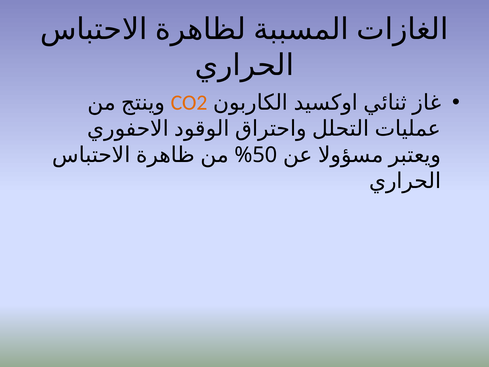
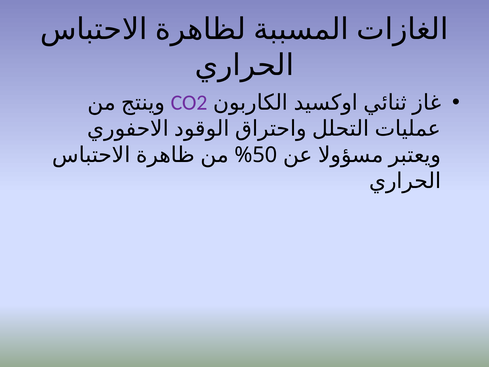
CO2 colour: orange -> purple (189, 103)
